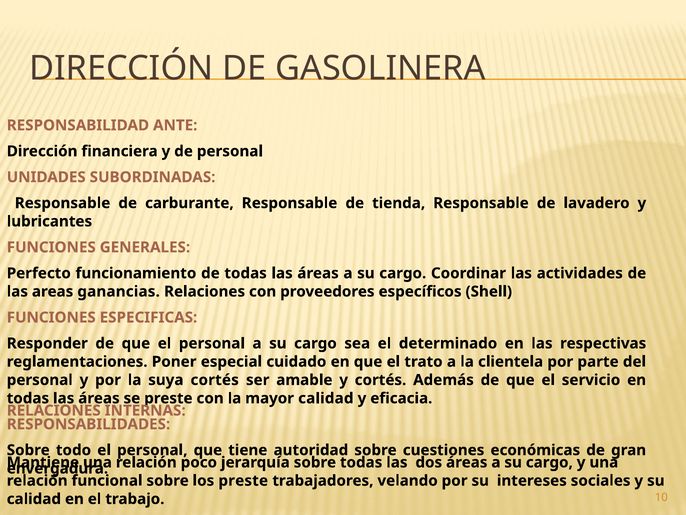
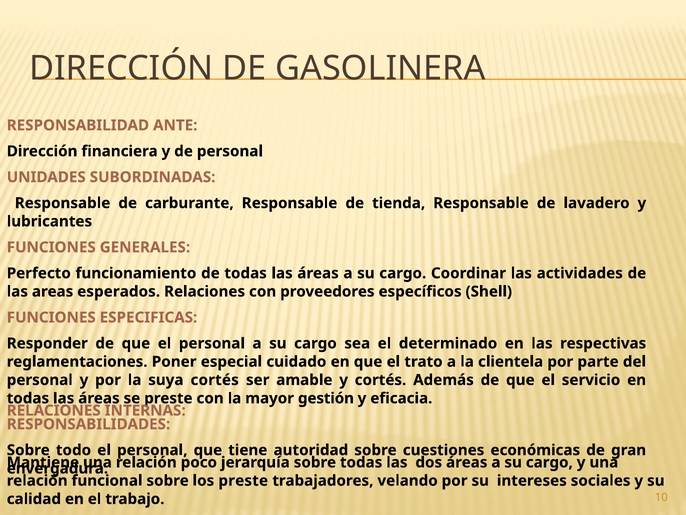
ganancias: ganancias -> esperados (119, 291)
mayor calidad: calidad -> gestión (326, 398)
